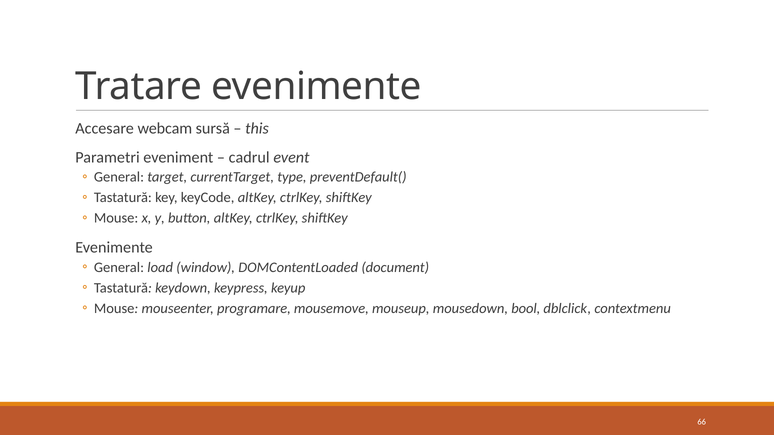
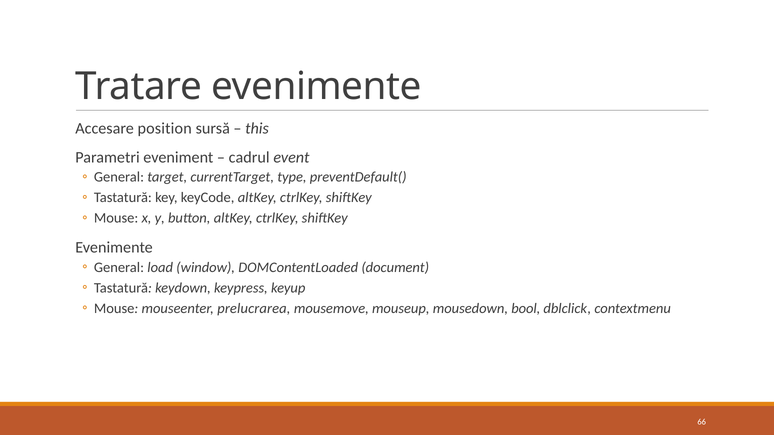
webcam: webcam -> position (165, 129)
programare: programare -> prelucrarea (254, 309)
